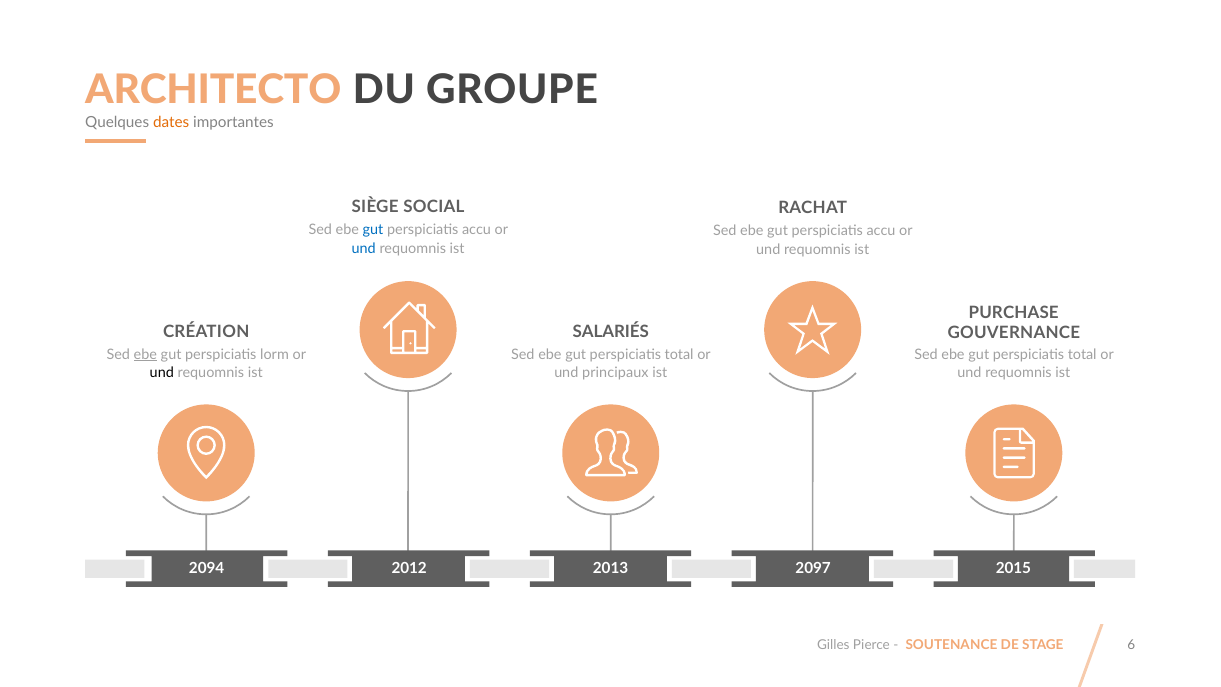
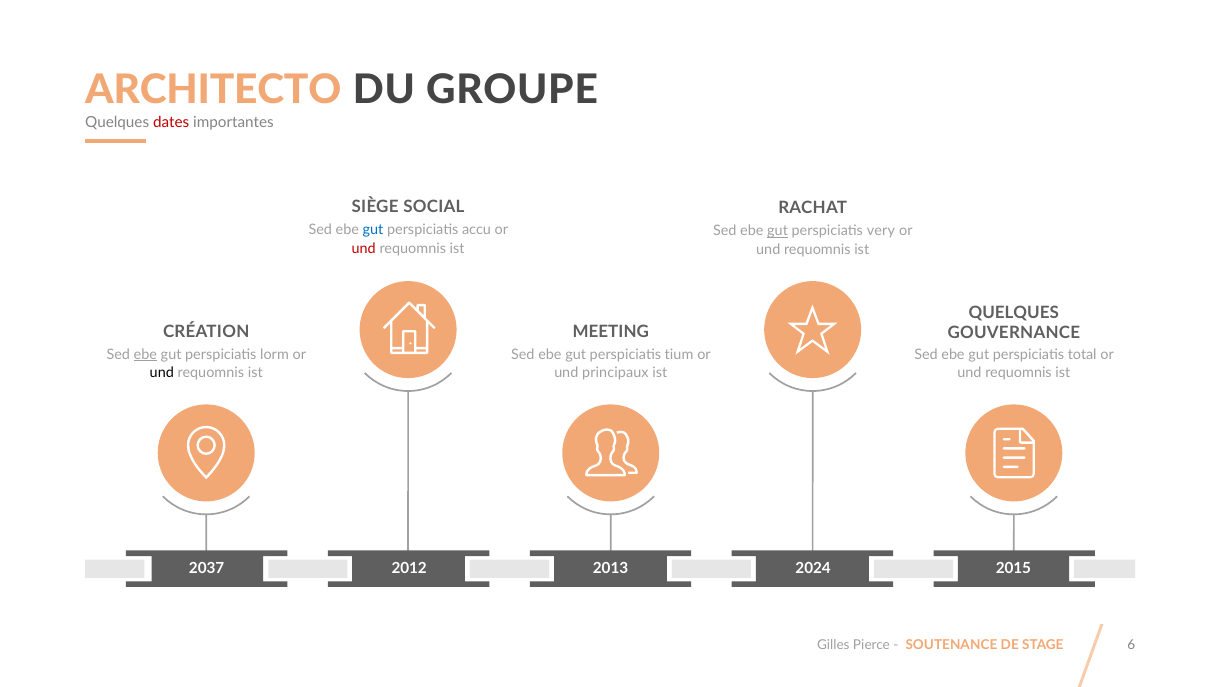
dates colour: orange -> red (171, 123)
gut underline: none -> present (778, 231)
accu: accu -> very (881, 231)
und colour: blue -> red (364, 249)
PURCHASE: PURCHASE -> QUELQUES (1014, 312)
SALARIÉS: SALARIÉS -> MEETING (611, 332)
total: total -> tium (679, 354)
2094: 2094 -> 2037 (207, 569)
2097: 2097 -> 2024 (813, 569)
